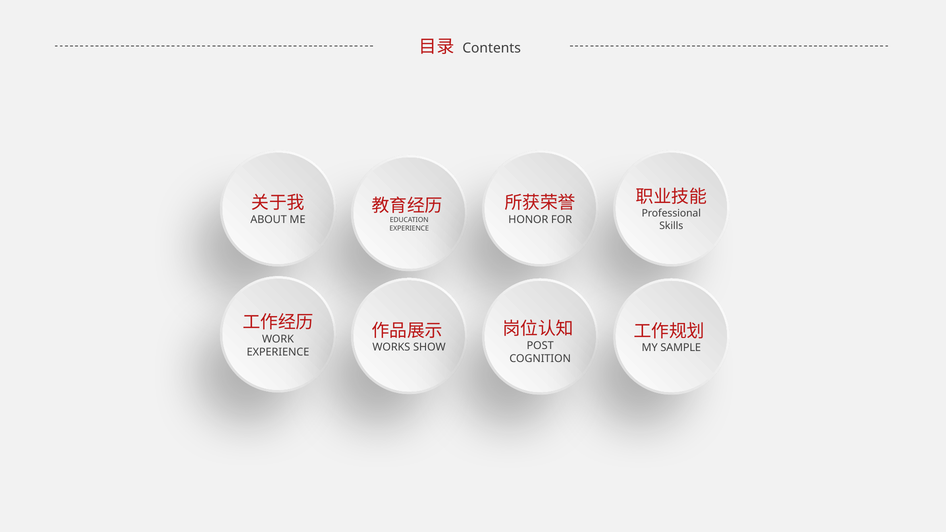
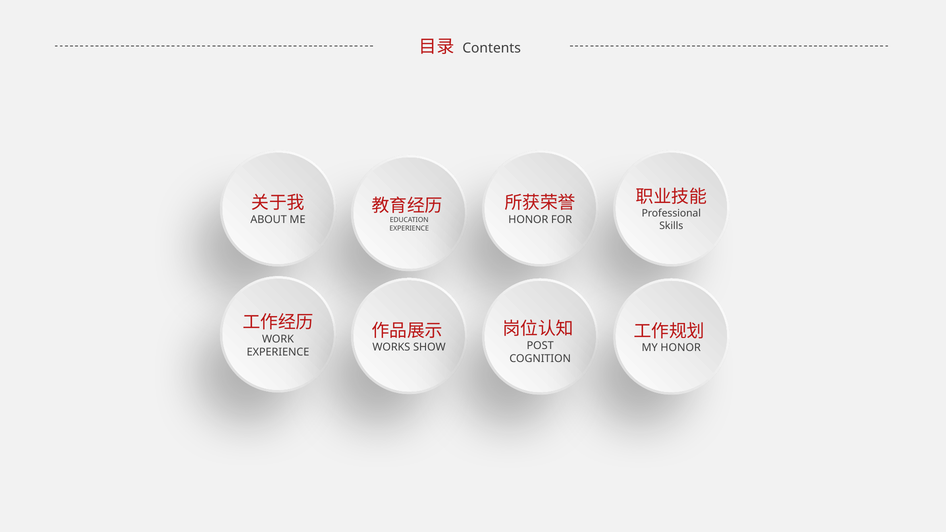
SAMPLE: SAMPLE -> HONOR (681, 348)
